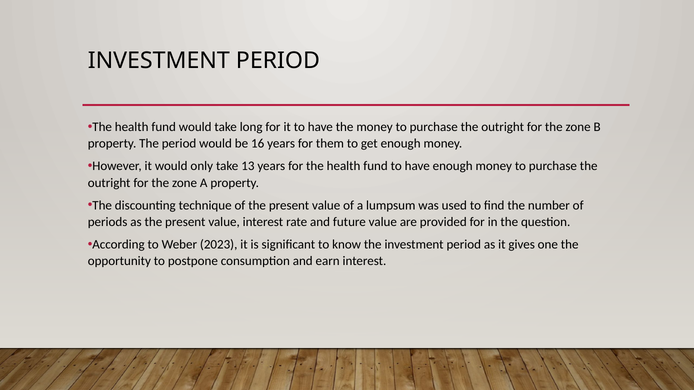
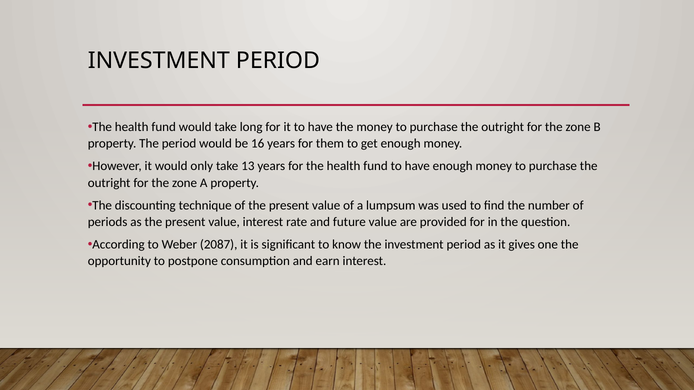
2023: 2023 -> 2087 (219, 245)
